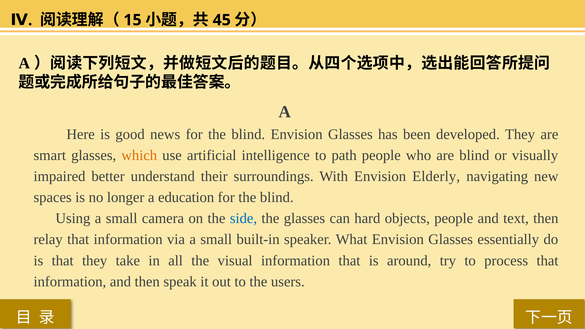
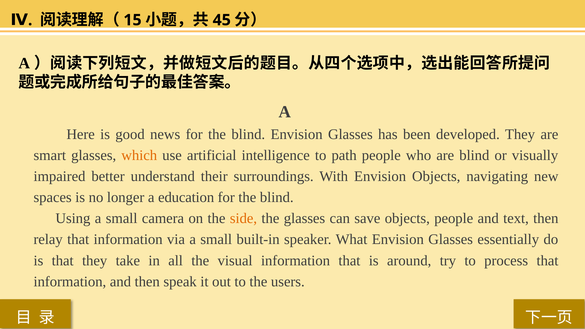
Envision Elderly: Elderly -> Objects (436, 176)
side colour: blue -> orange (243, 218)
hard: hard -> save (367, 218)
